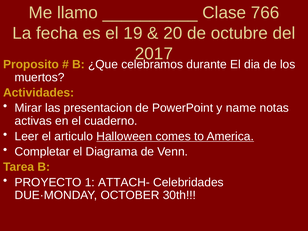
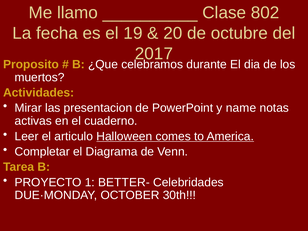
766: 766 -> 802 (265, 13)
ATTACH-: ATTACH- -> BETTER- (124, 182)
